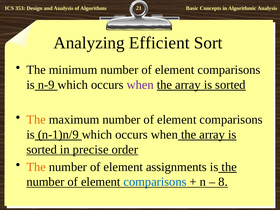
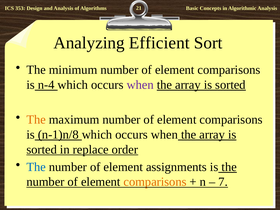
n-9: n-9 -> n-4 (46, 85)
n-1)n/9: n-1)n/9 -> n-1)n/8 (58, 135)
precise: precise -> replace (91, 149)
The colour: orange -> blue (36, 167)
comparisons colour: blue -> orange (155, 182)
8: 8 -> 7 (223, 182)
